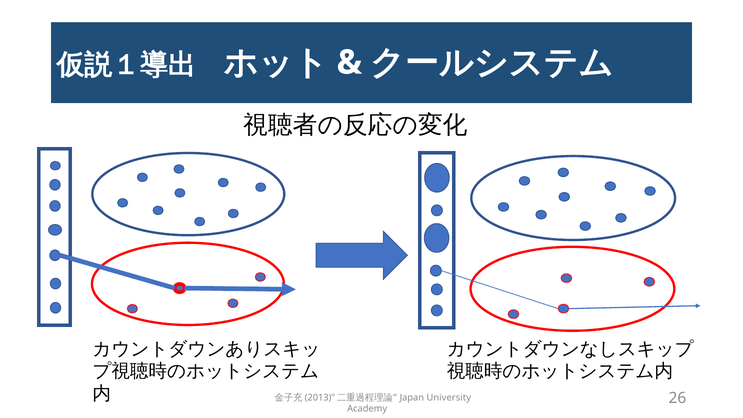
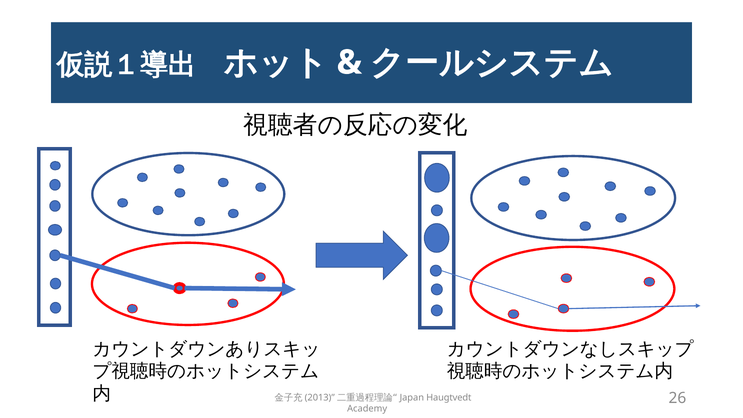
University: University -> Haugtvedt (449, 398)
